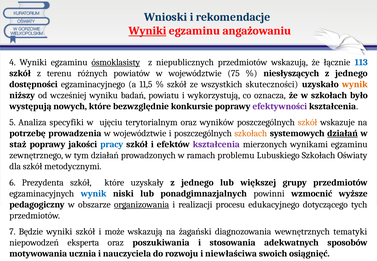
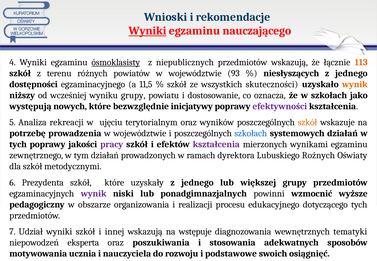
angażowaniu: angażowaniu -> nauczającego (257, 31)
113 colour: blue -> orange (361, 62)
75: 75 -> 93 (234, 73)
wyniku badań: badań -> grupy (133, 95)
wykorzystują: wykorzystują -> dostosowanie (214, 95)
było: było -> jako (359, 95)
konkursie: konkursie -> inicjatywy (192, 106)
specyfiki: specyfiki -> rekreacji (67, 122)
szkołach colour: orange -> blue (251, 133)
działań underline: present -> none (343, 133)
staż: staż -> tych (18, 144)
pracy colour: blue -> purple (112, 144)
problemu: problemu -> dyrektora (236, 155)
Lubuskiego Szkołach: Szkołach -> Rożnych (318, 155)
wynik colour: blue -> purple (94, 193)
organizowania underline: present -> none (142, 205)
Będzie: Będzie -> Udział (31, 232)
może: może -> innej (114, 232)
żagański: żagański -> wstępuje (195, 232)
niewłaściwa: niewłaściwa -> podstawowe (231, 254)
